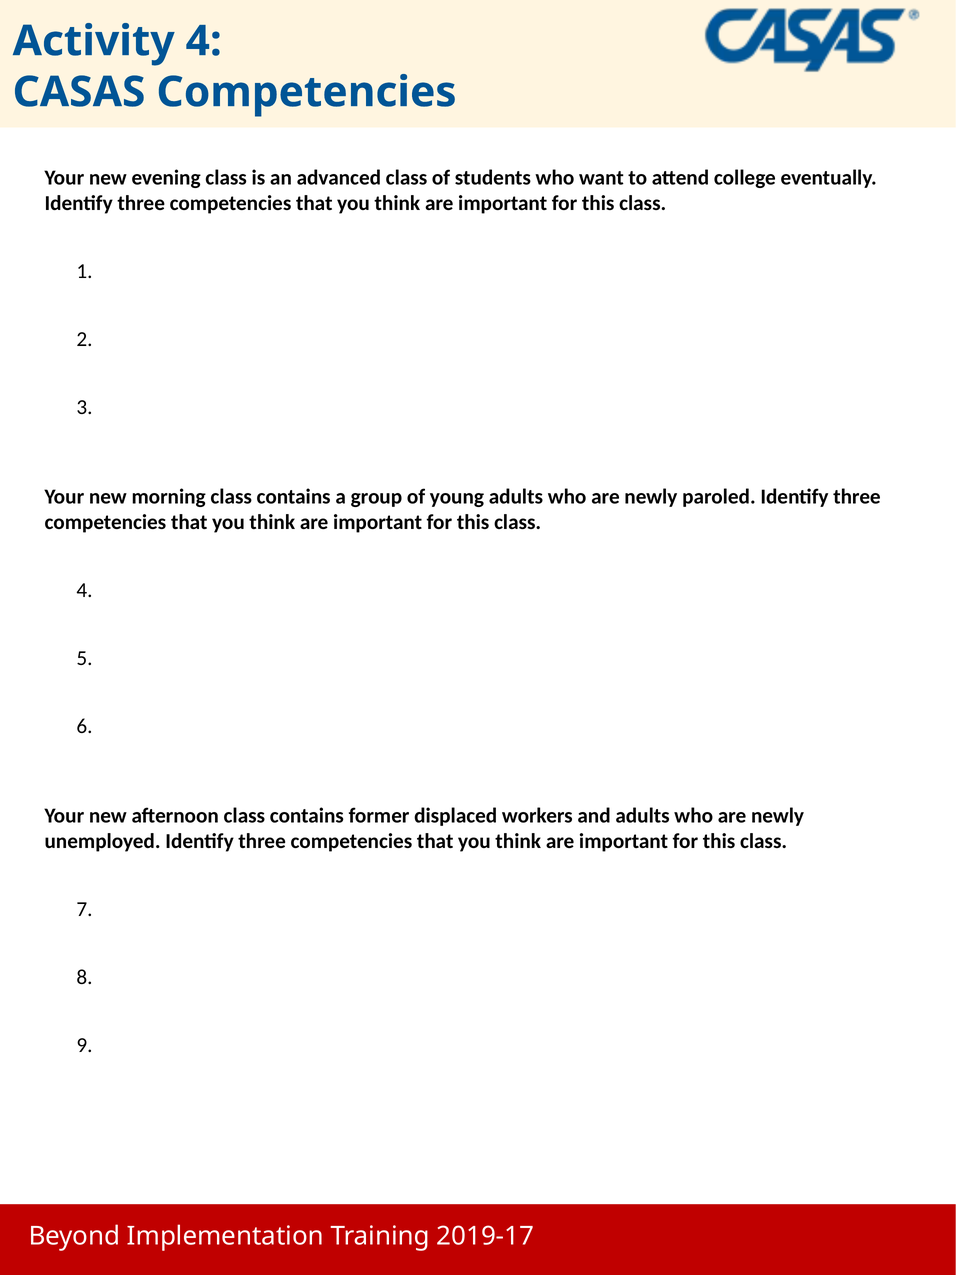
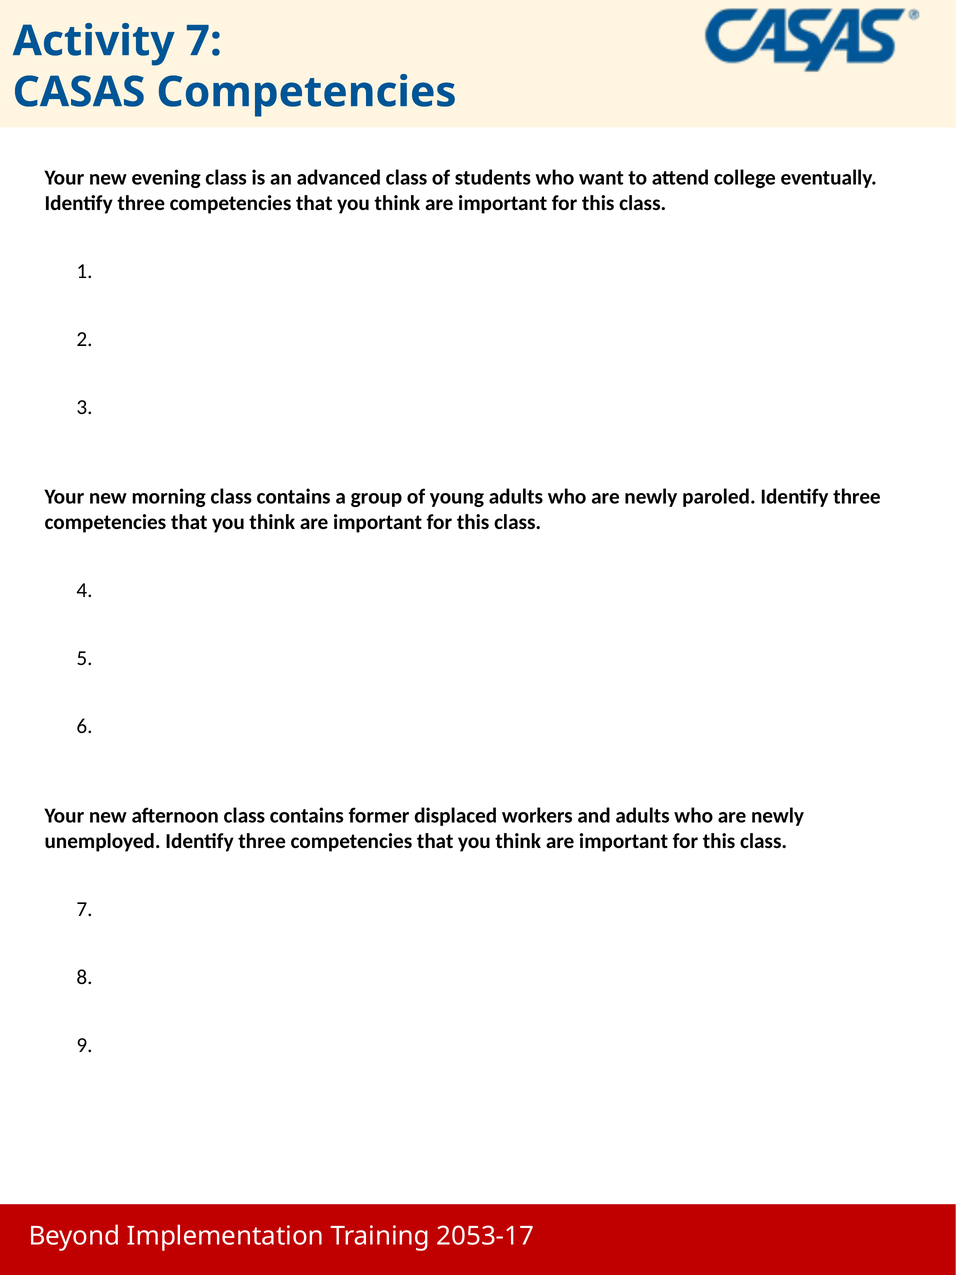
Activity 4: 4 -> 7 (204, 41)
2019-17: 2019-17 -> 2053-17 (485, 1236)
